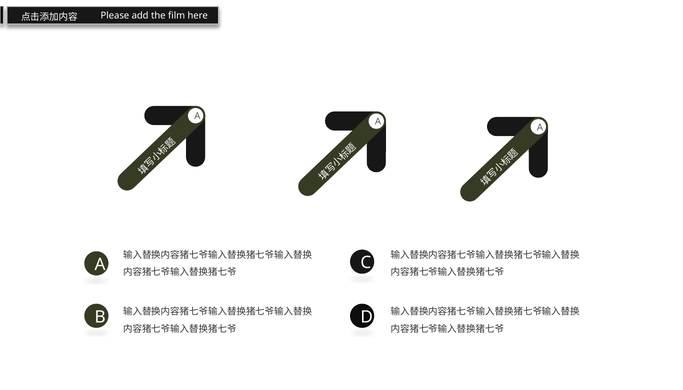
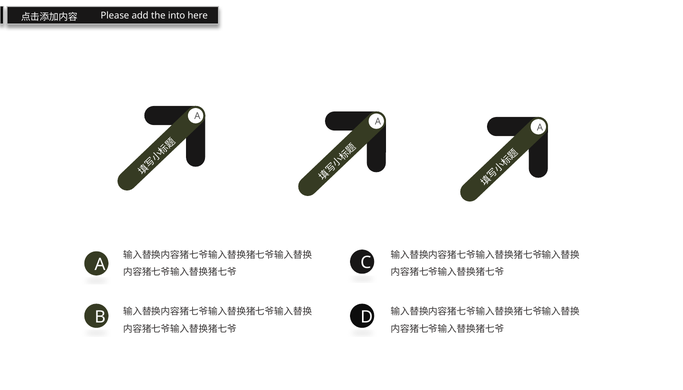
film: film -> into (177, 16)
